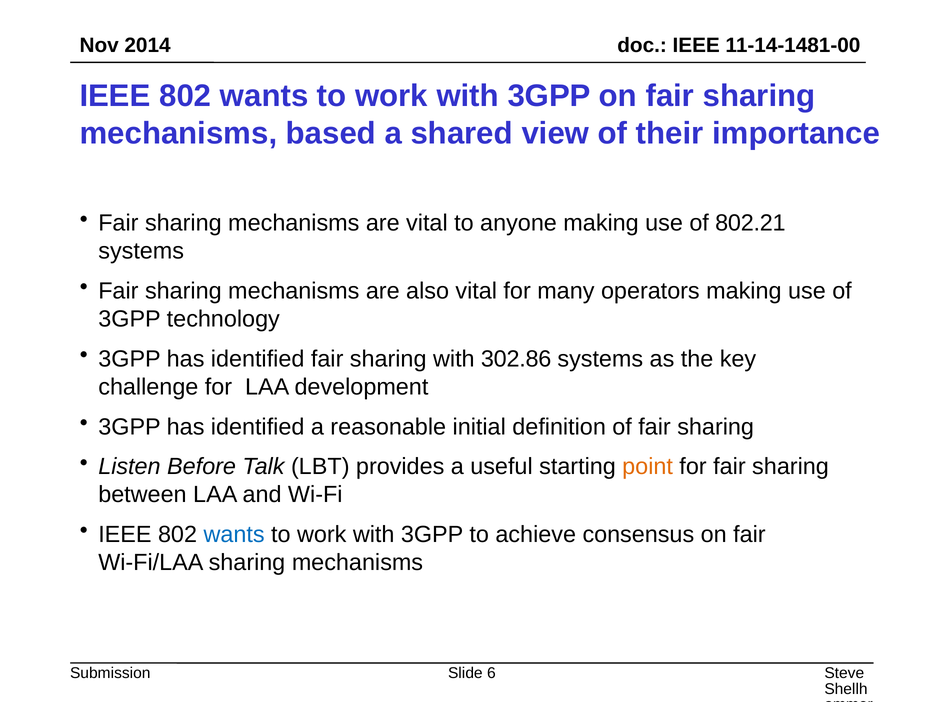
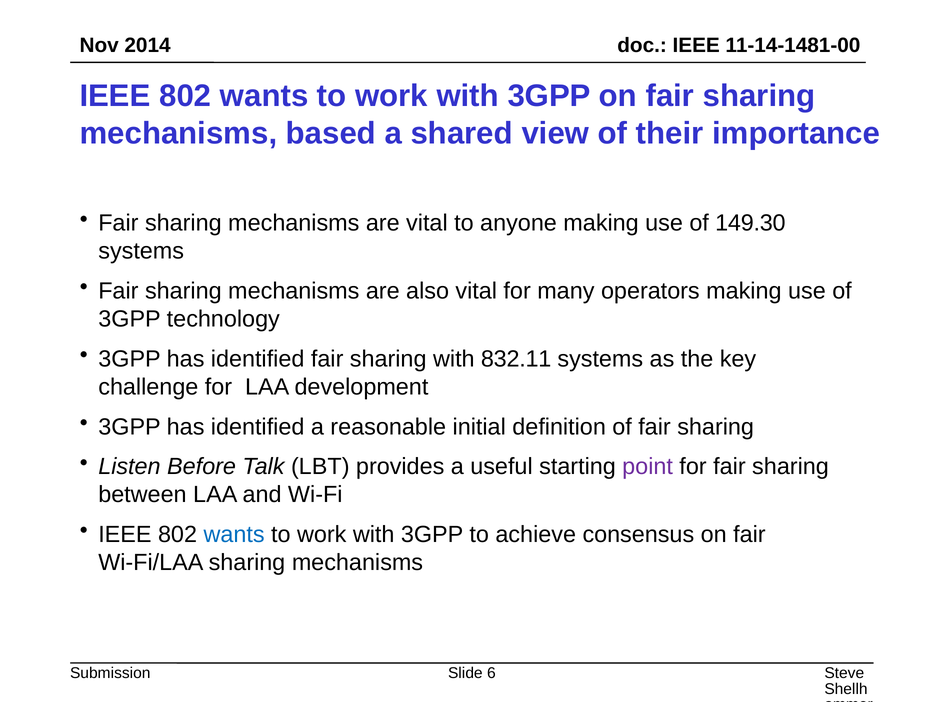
802.21: 802.21 -> 149.30 (750, 223)
302.86: 302.86 -> 832.11 (516, 359)
point colour: orange -> purple (648, 467)
